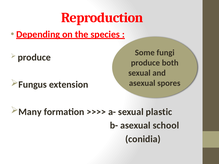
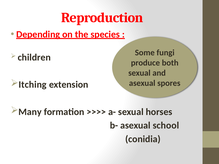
produce: produce -> children (34, 57)
Fungus: Fungus -> Itching (33, 85)
plastic: plastic -> horses (159, 112)
